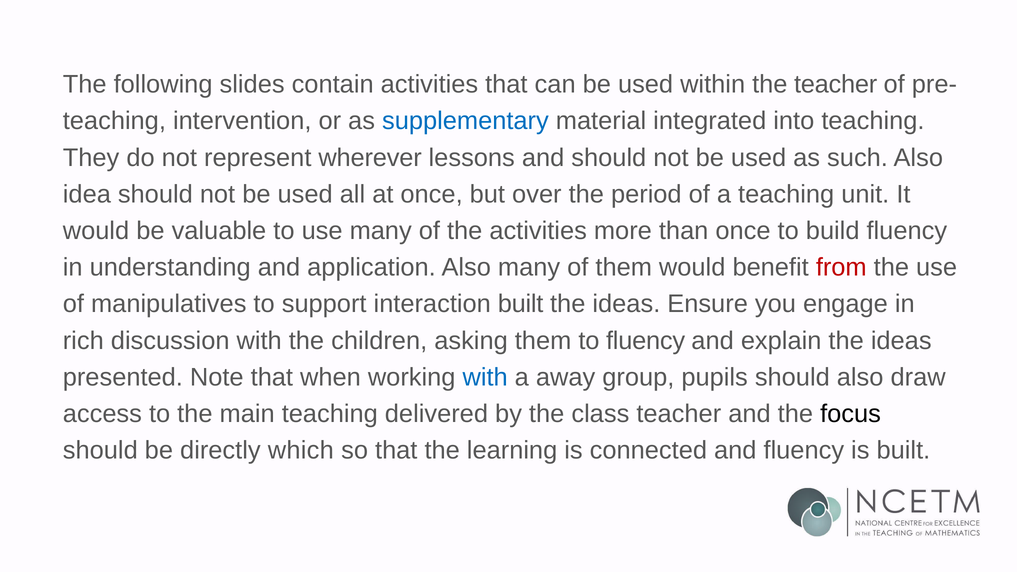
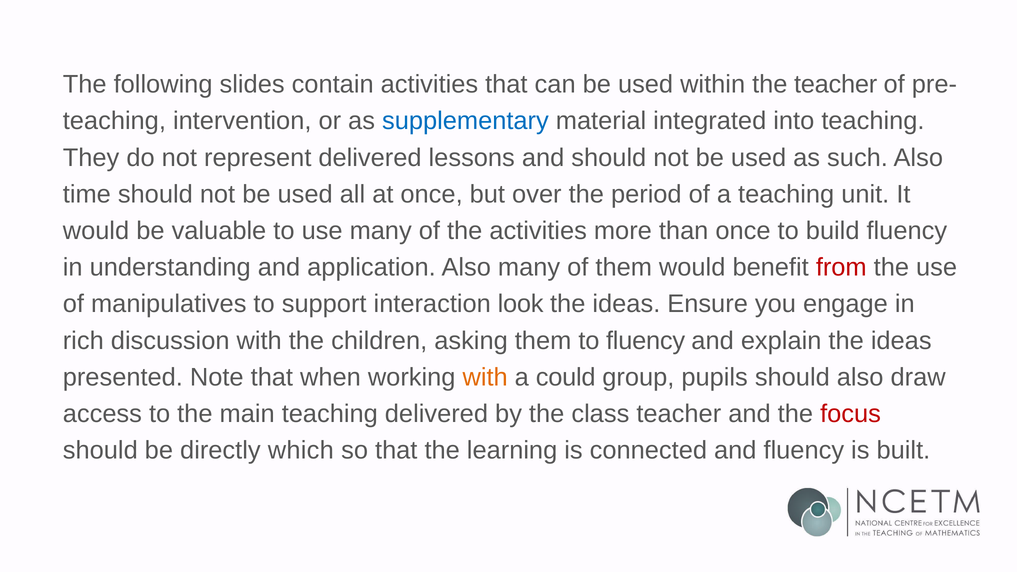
represent wherever: wherever -> delivered (370, 158)
idea: idea -> time (87, 194)
interaction built: built -> look (521, 304)
with colour: blue -> orange (485, 377)
away: away -> could (566, 377)
focus colour: black -> red (851, 414)
